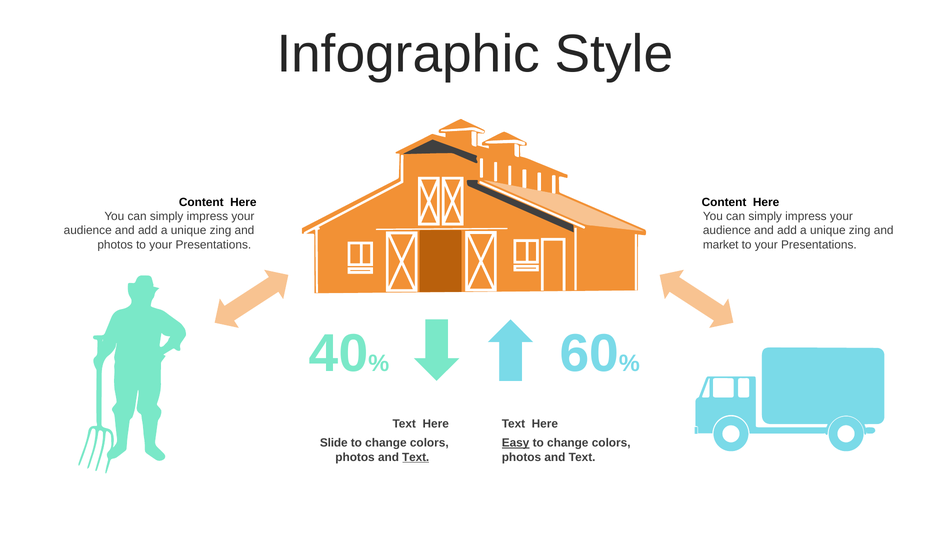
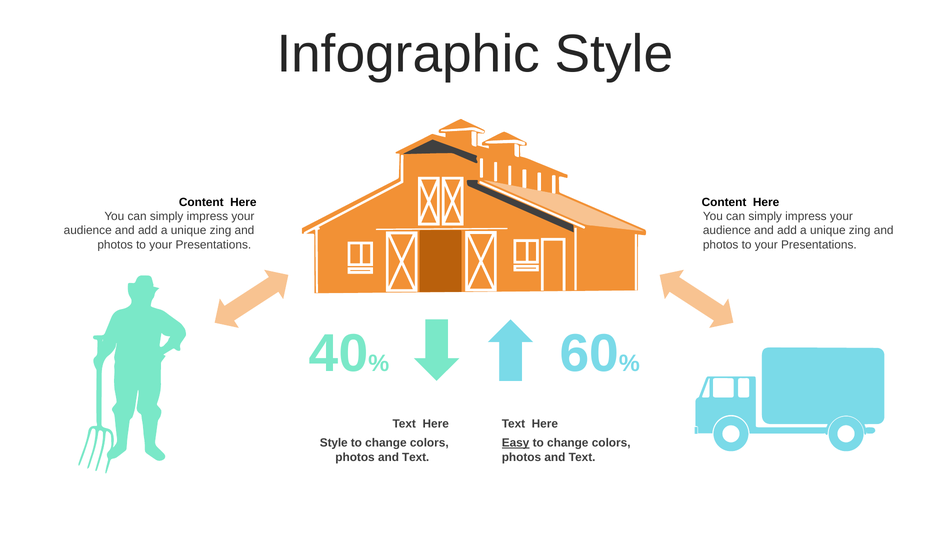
market: market -> photos (721, 245)
Slide: Slide -> Style (334, 443)
Text underline: present -> none (416, 457)
